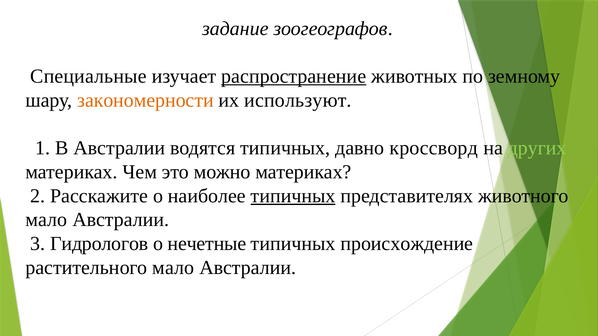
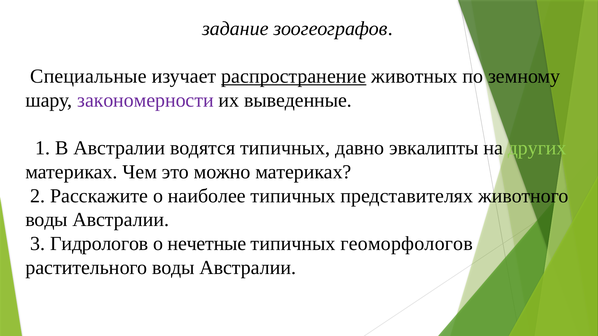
закономерности colour: orange -> purple (145, 100)
используют: используют -> выведенные (298, 100)
кроссворд: кроссворд -> эвкалипты (434, 148)
типичных underline: present -> none (293, 196)
мало: мало -> воды (47, 220)
происхождение: происхождение -> геоморфологов (407, 244)
растительного мало: мало -> воды (173, 268)
